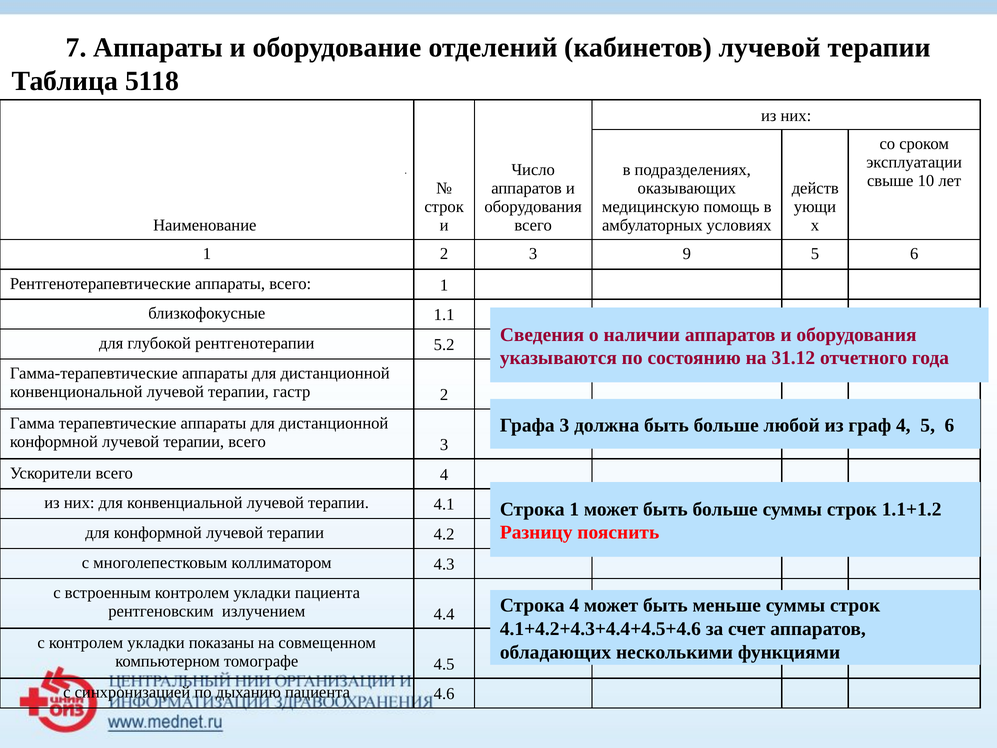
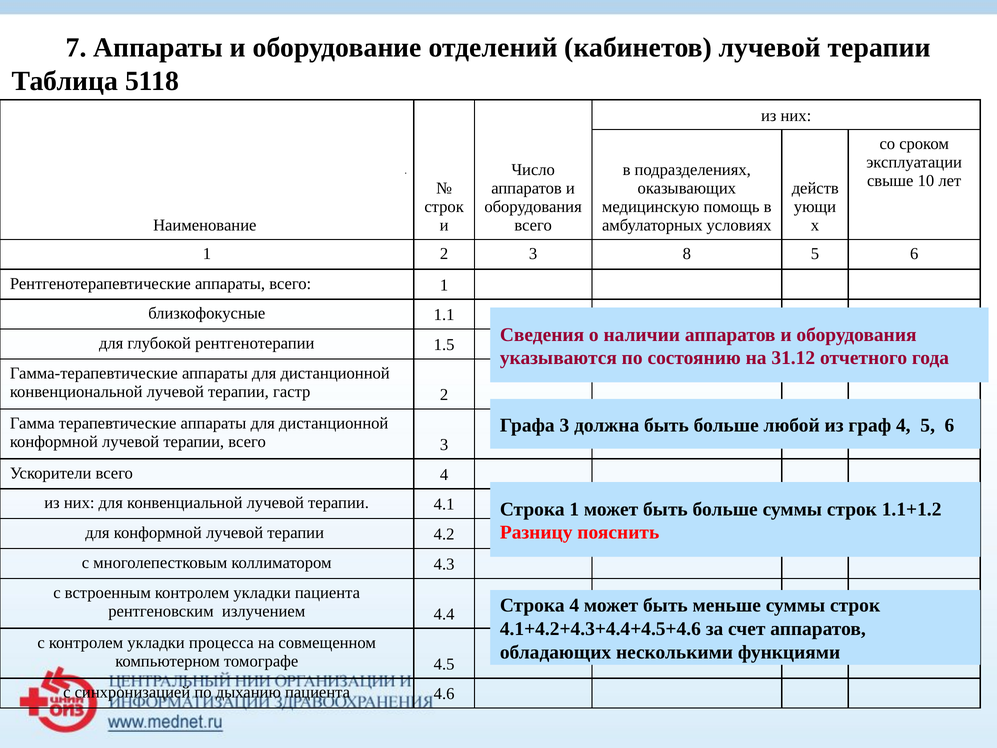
9: 9 -> 8 (687, 254)
5.2: 5.2 -> 1.5 (444, 345)
показаны: показаны -> процесса (221, 642)
